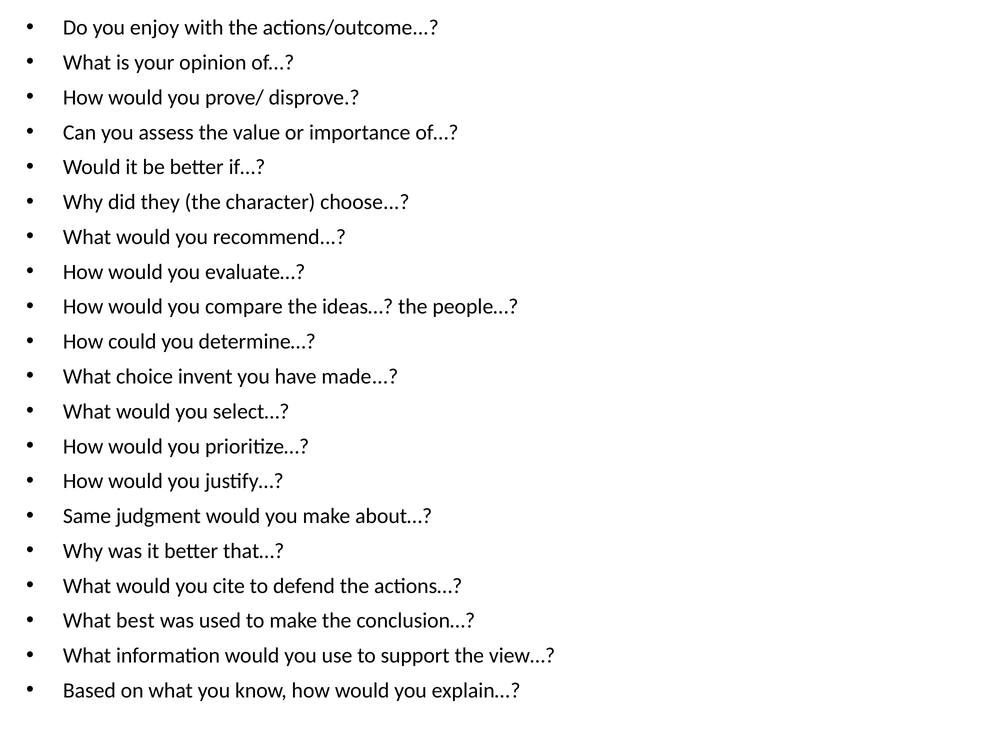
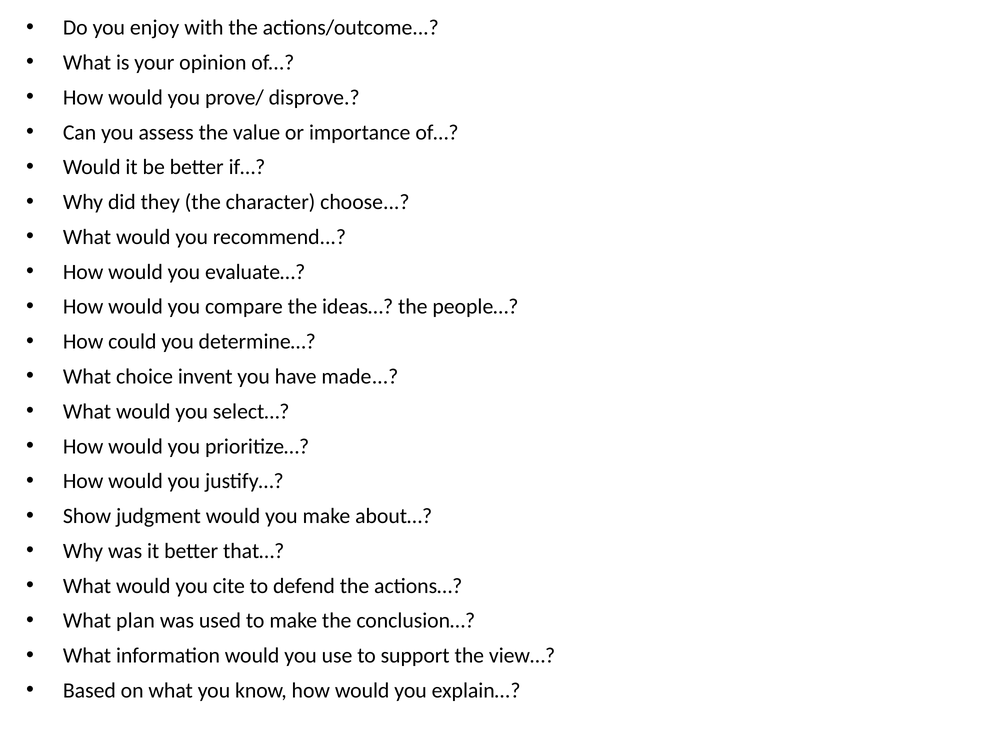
Same: Same -> Show (87, 516)
best: best -> plan (135, 621)
